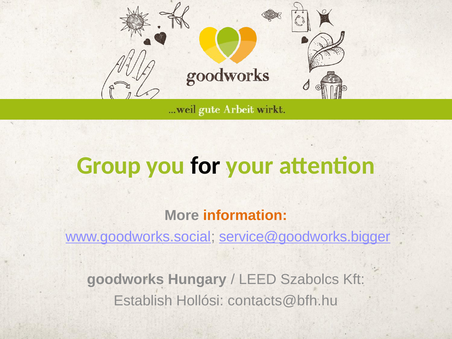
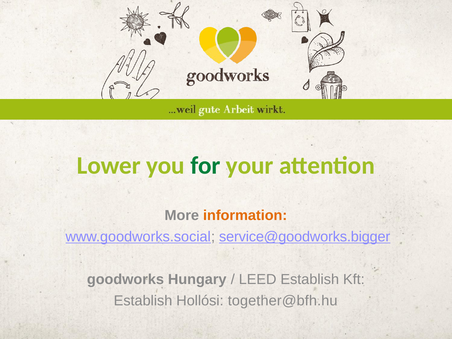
Group: Group -> Lower (109, 166)
for colour: black -> green (205, 166)
LEED Szabolcs: Szabolcs -> Establish (310, 279)
contacts@bfh.hu: contacts@bfh.hu -> together@bfh.hu (283, 301)
